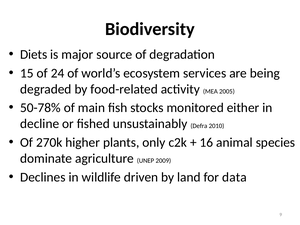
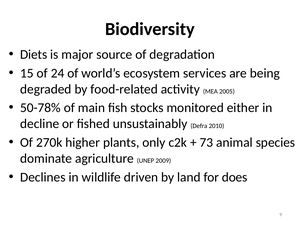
16: 16 -> 73 (206, 142)
data: data -> does (235, 177)
